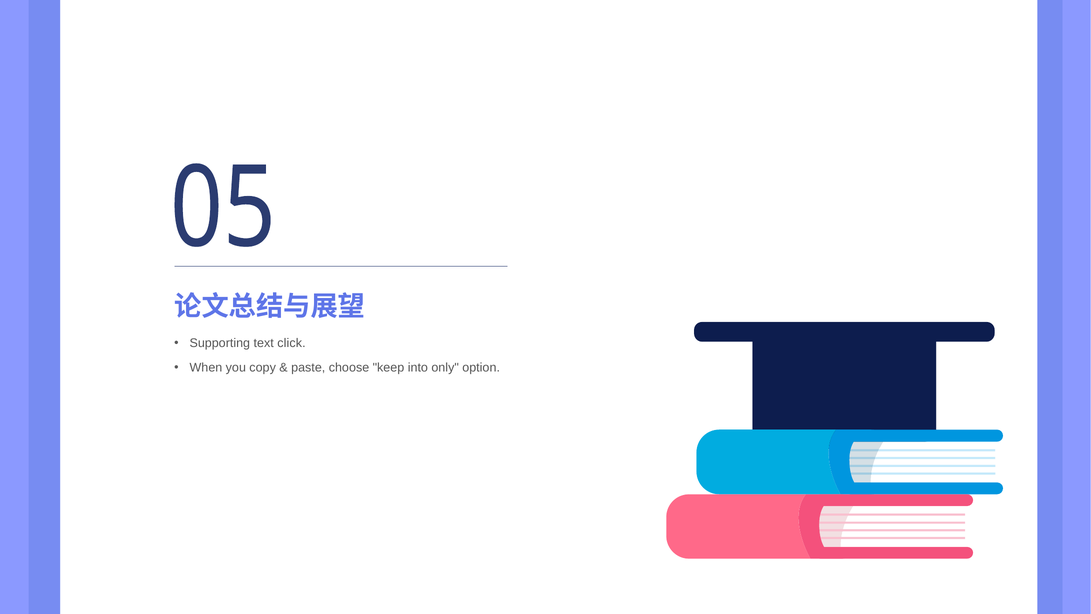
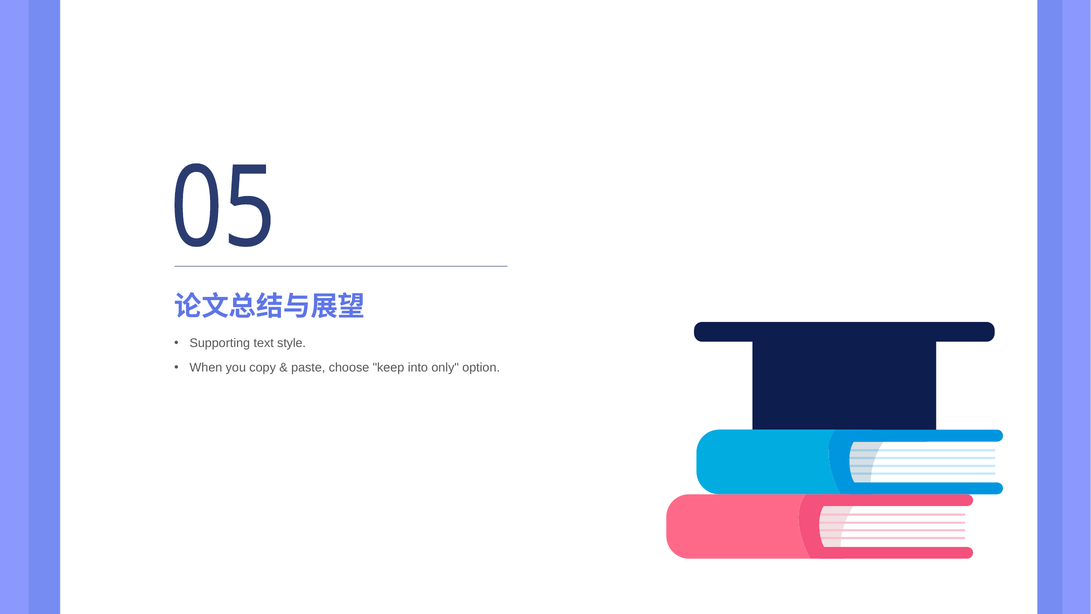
click: click -> style (292, 343)
